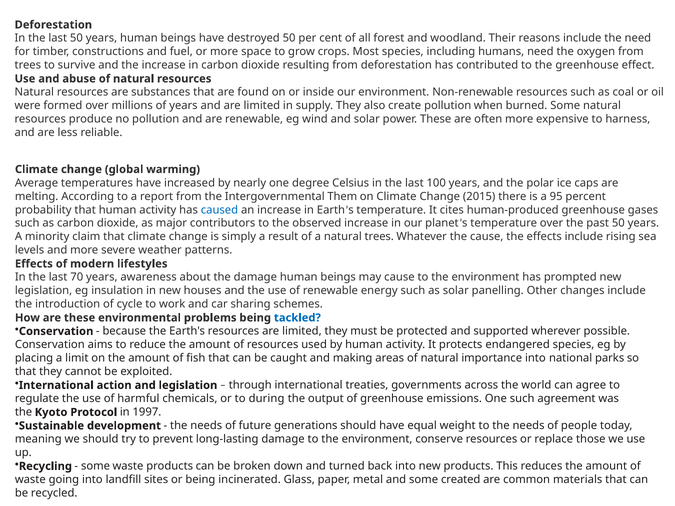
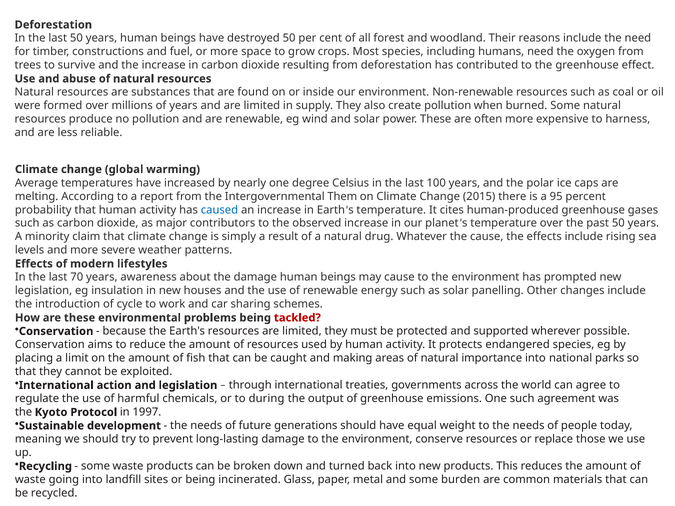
natural trees: trees -> drug (379, 237)
tackled colour: blue -> red (297, 318)
created: created -> burden (461, 480)
